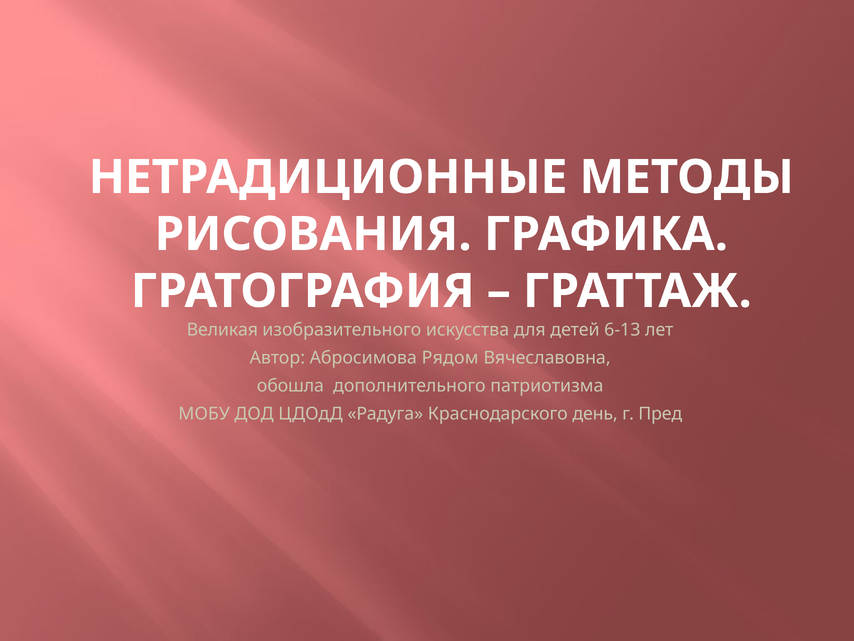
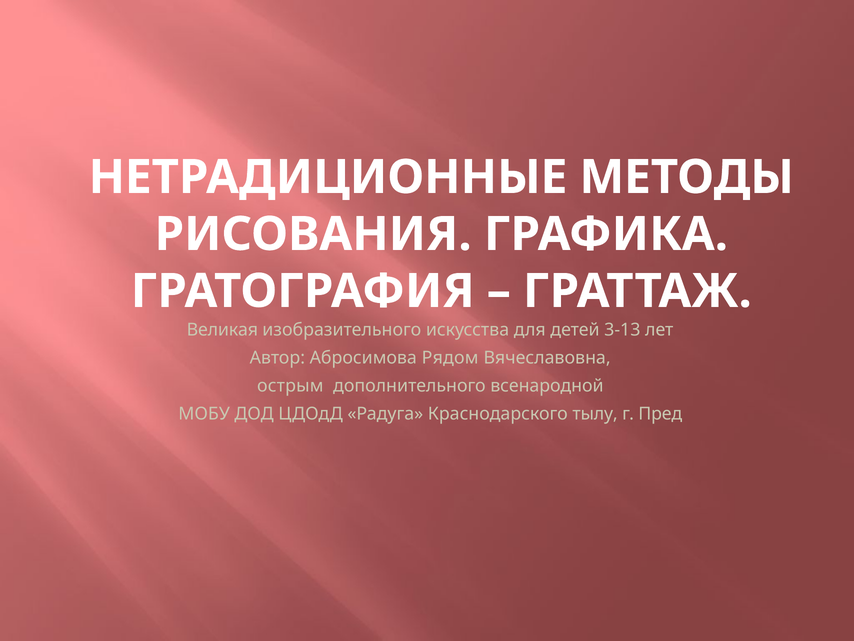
6-13: 6-13 -> 3-13 (622, 330)
обошла: обошла -> острым (290, 386)
патриотизма: патриотизма -> всенародной (547, 386)
день: день -> тылу (595, 414)
